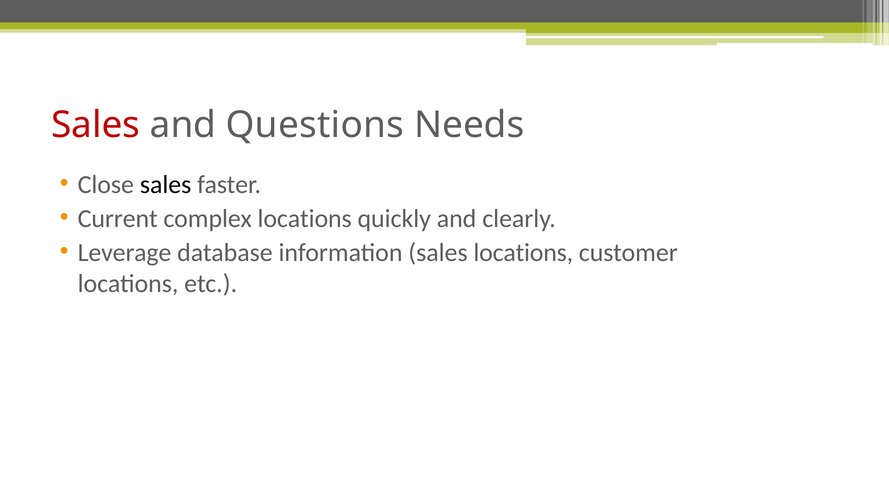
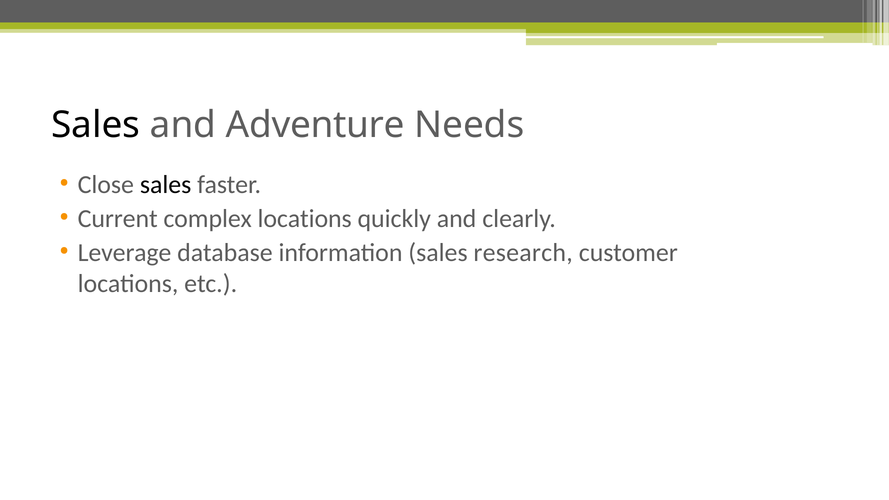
Sales colour: red -> black (96, 125)
Questions: Questions -> Adventure (315, 125)
sales locations: locations -> research (523, 252)
